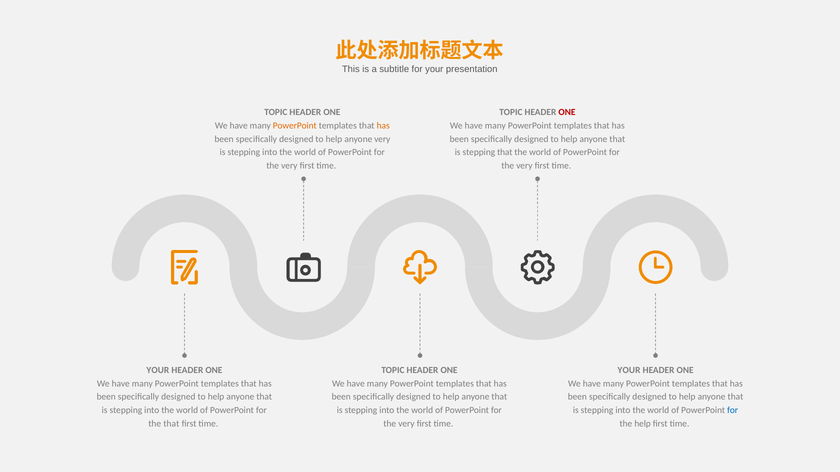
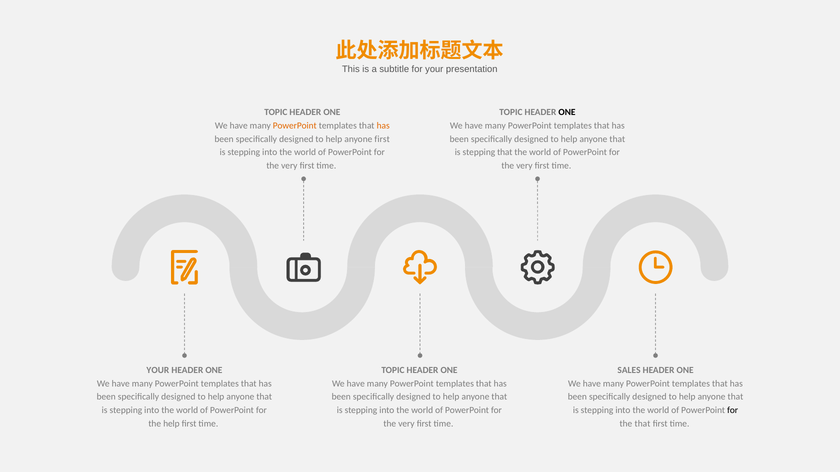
ONE colour: red -> black (567, 112)
anyone very: very -> first (382, 139)
YOUR: YOUR -> SALES (629, 370)
for colour: blue -> black (733, 411)
the that: that -> help (171, 424)
the help: help -> that (642, 424)
